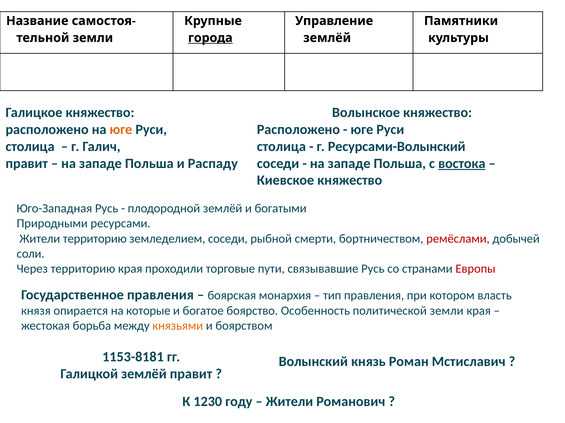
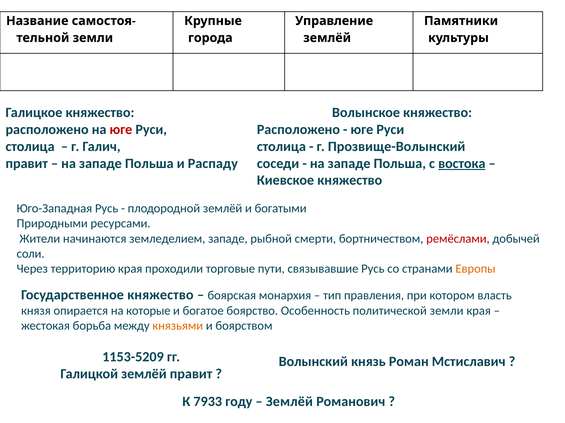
города underline: present -> none (210, 38)
юге colour: orange -> red (121, 130)
Ресурсами-Волынский: Ресурсами-Волынский -> Прозвище-Волынский (397, 147)
Жители территорию: территорию -> начинаются (95, 239)
земледелием соседи: соседи -> западе (228, 239)
Европы colour: red -> orange (475, 269)
Государственное правления: правления -> княжество (160, 295)
1153-8181: 1153-8181 -> 1153-5209 (133, 358)
1230: 1230 -> 7933 (208, 402)
Жители: Жители -> Землёй (289, 402)
